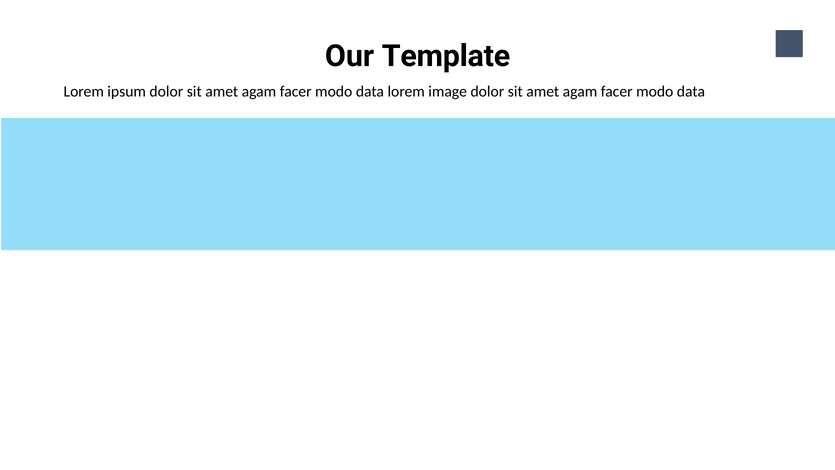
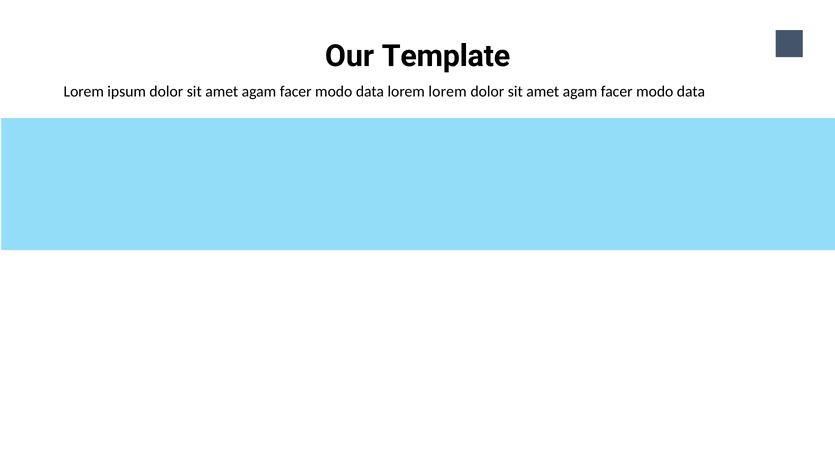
lorem image: image -> lorem (448, 91)
